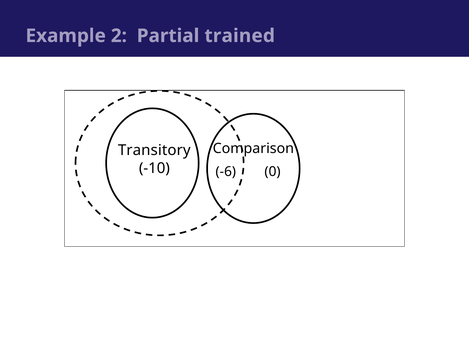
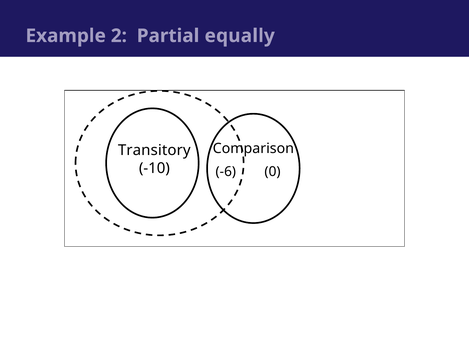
trained: trained -> equally (240, 36)
